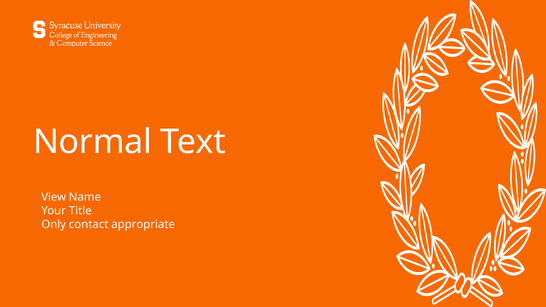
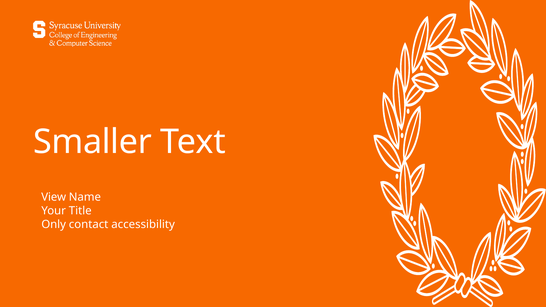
Normal: Normal -> Smaller (92, 142)
appropriate: appropriate -> accessibility (143, 225)
